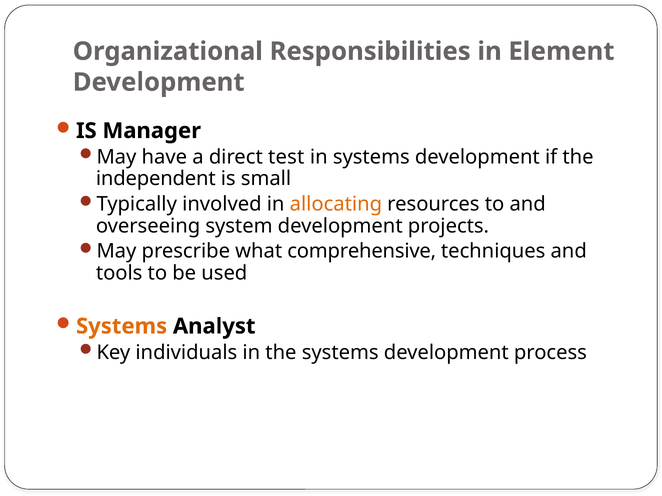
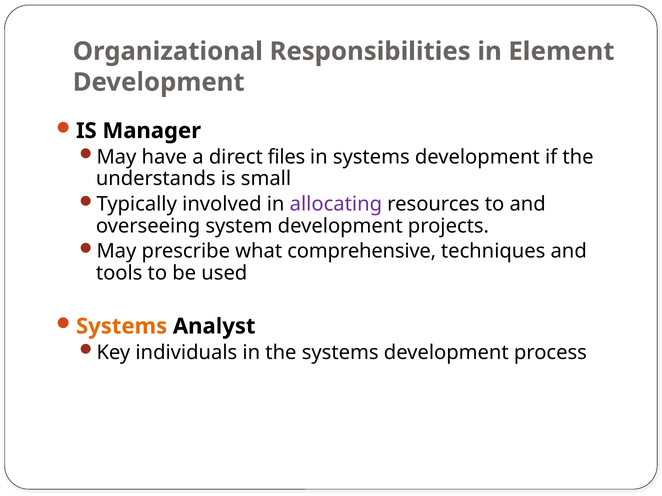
test: test -> files (286, 157)
independent: independent -> understands (156, 179)
allocating colour: orange -> purple (336, 204)
